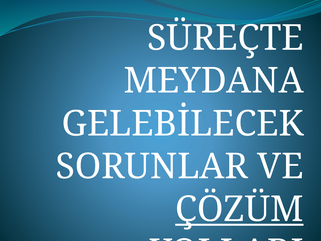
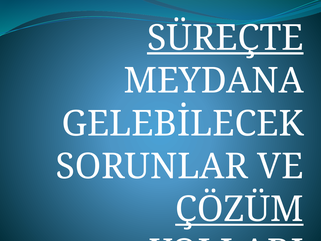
SÜREÇTE underline: none -> present (225, 38)
